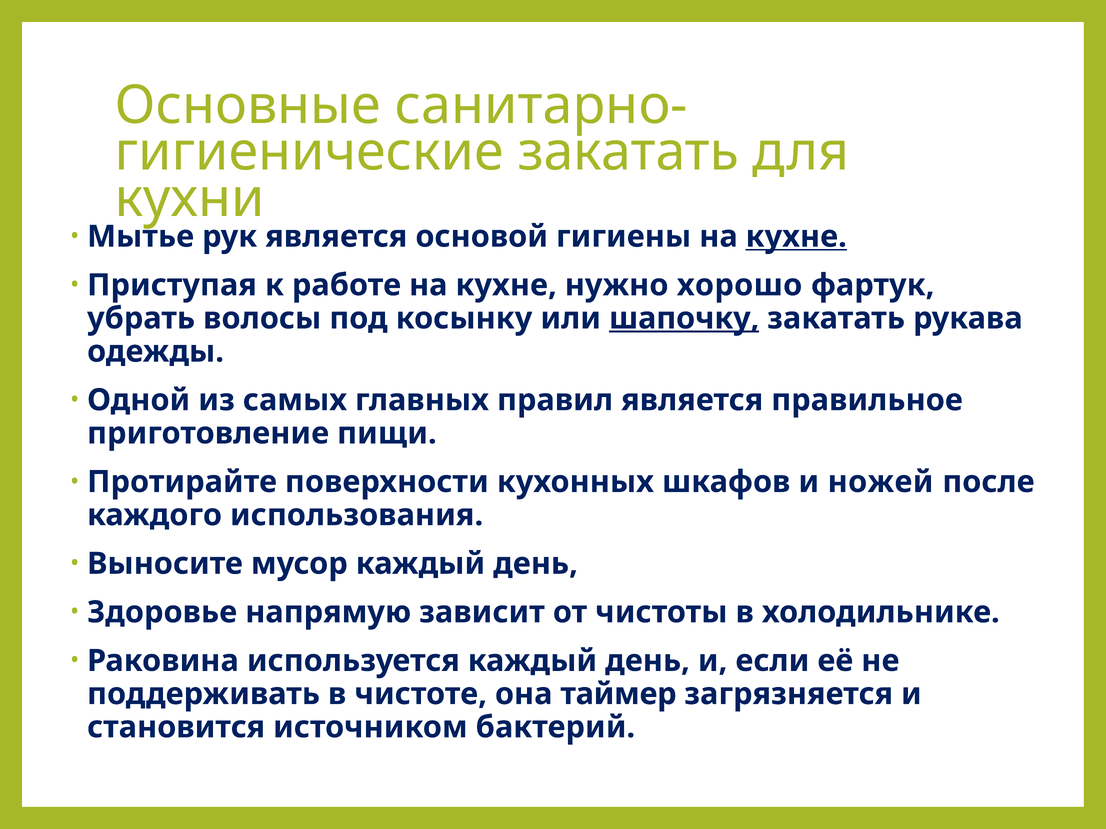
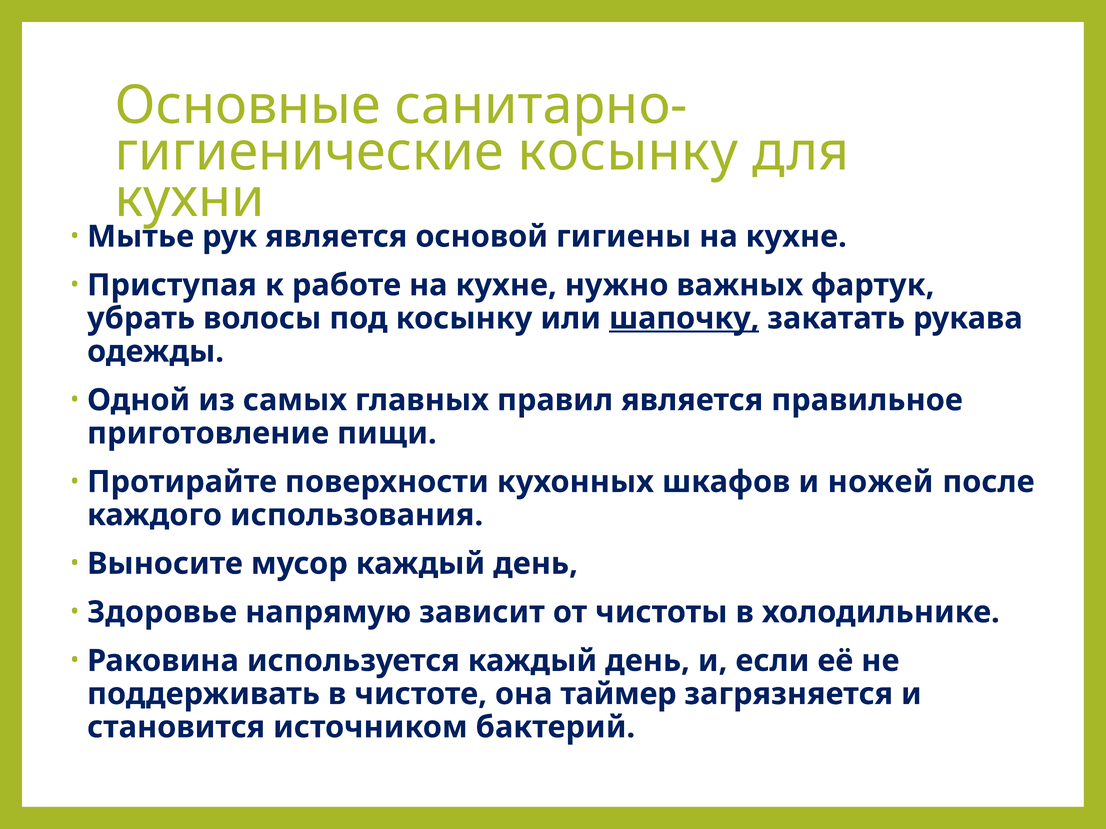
закатать: закатать -> косынку (628, 152)
кухне underline: present -> none (796, 237)
хорошо: хорошо -> важных (740, 285)
